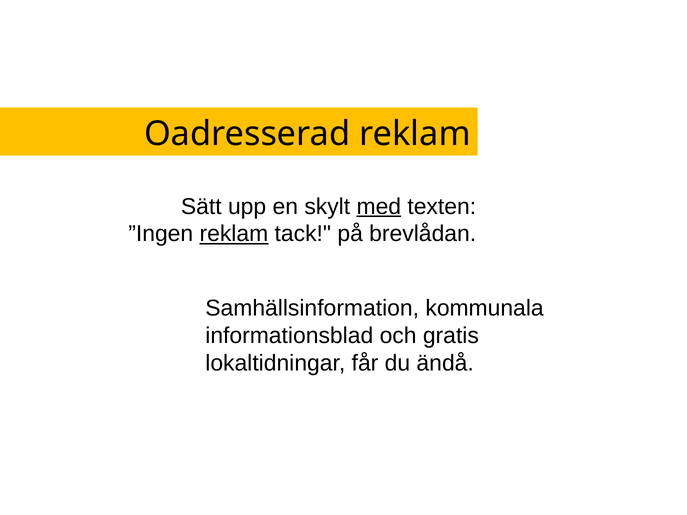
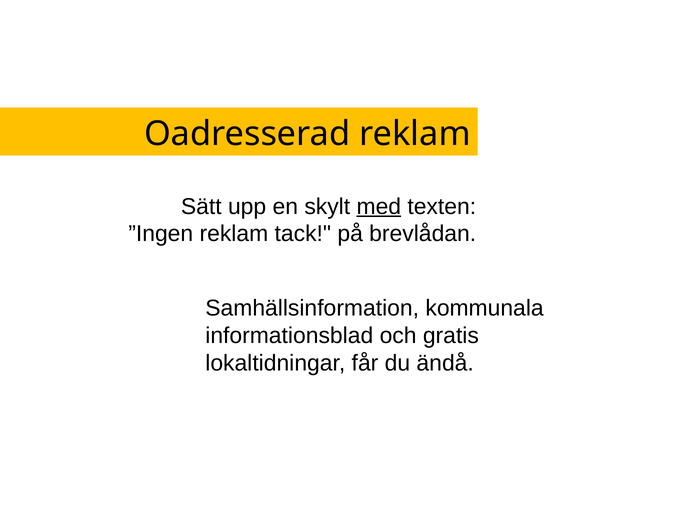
reklam underline: present -> none (234, 234)
